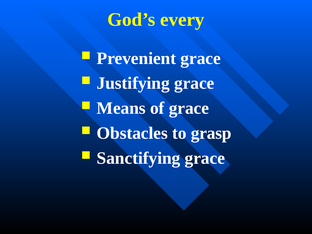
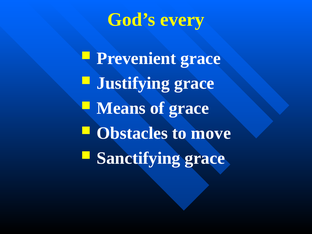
grasp: grasp -> move (211, 133)
